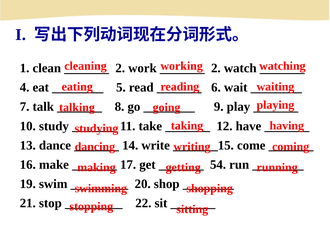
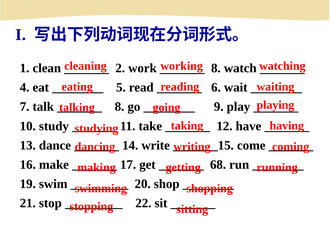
2: 2 -> 8 (216, 68)
54: 54 -> 68 (218, 164)
